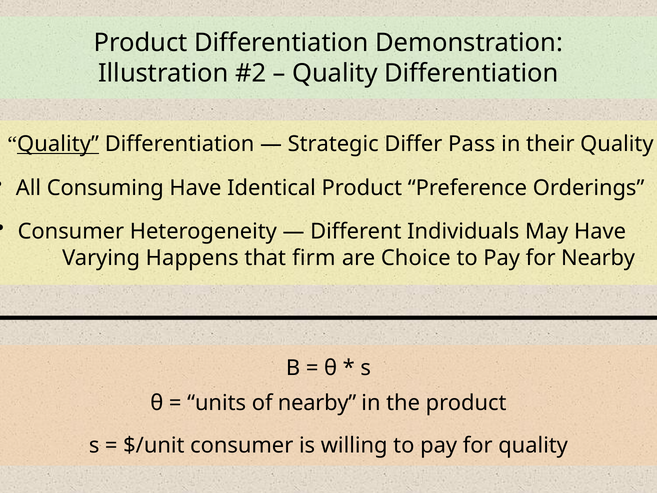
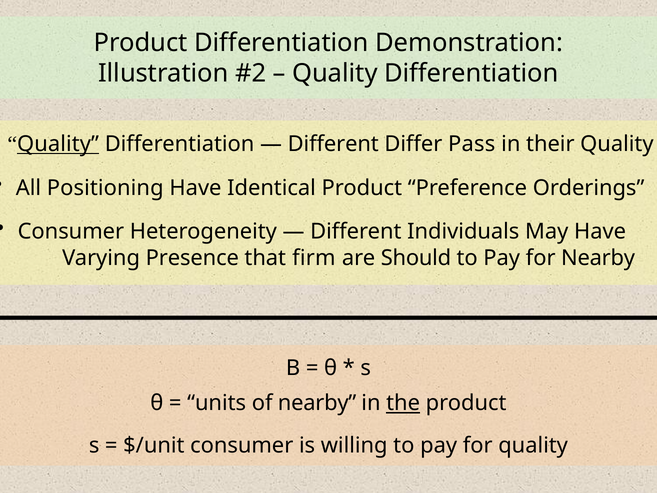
Strategic: Strategic -> Different (333, 144)
Consuming: Consuming -> Positioning (105, 188)
Happens: Happens -> Presence (192, 258)
Choice: Choice -> Should (416, 258)
the underline: none -> present (403, 403)
